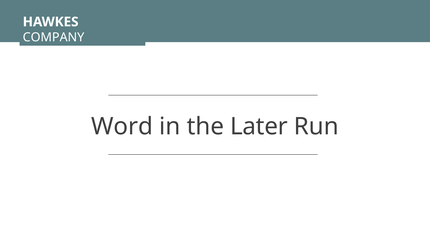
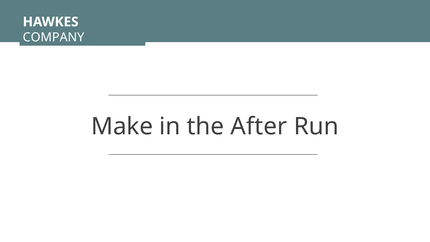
Word: Word -> Make (122, 126)
Later: Later -> After (259, 126)
